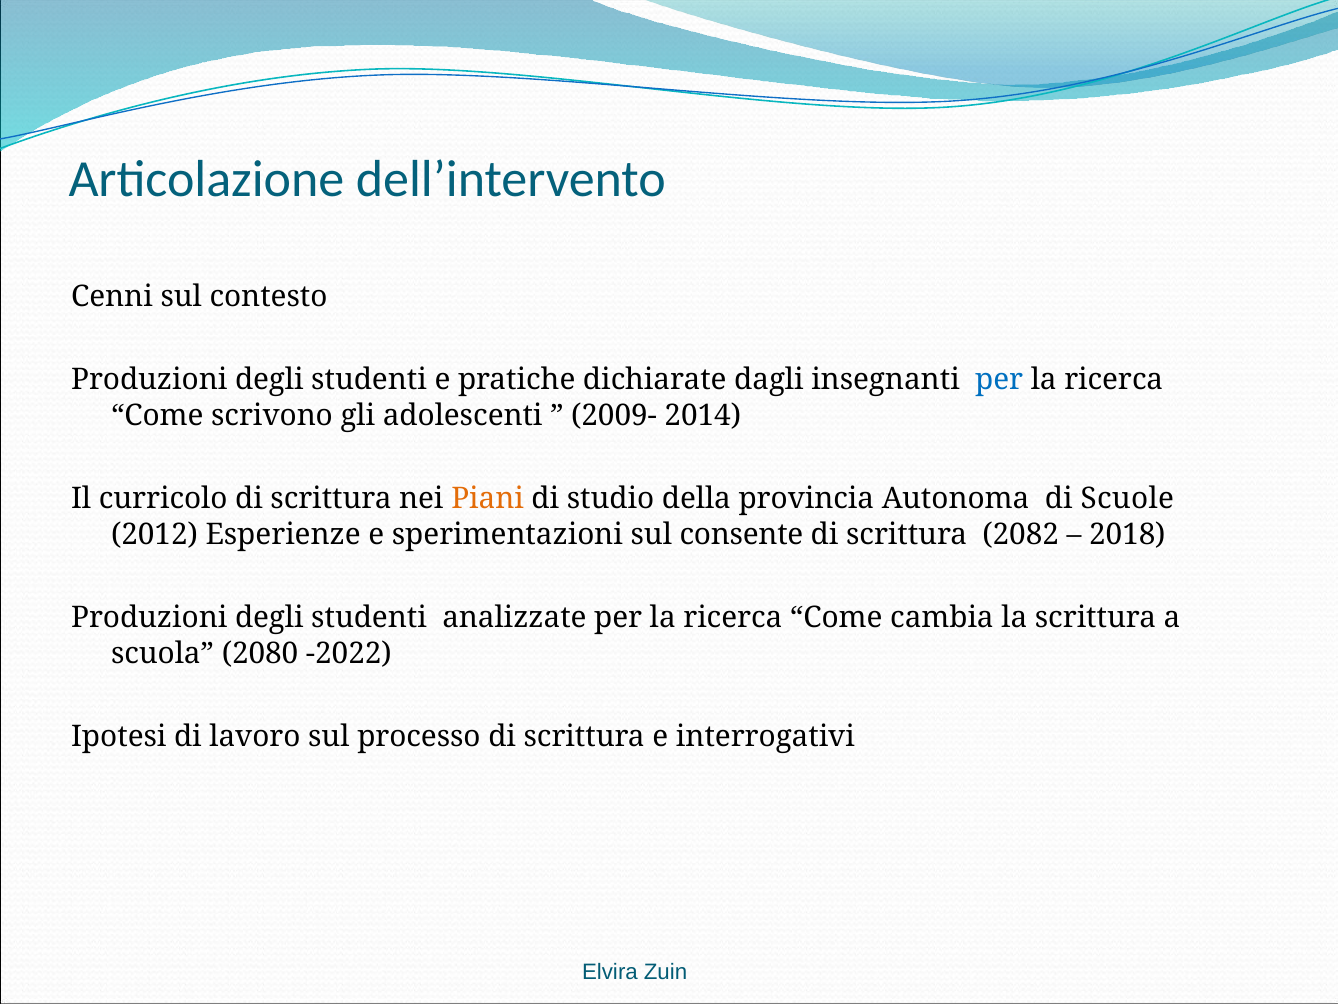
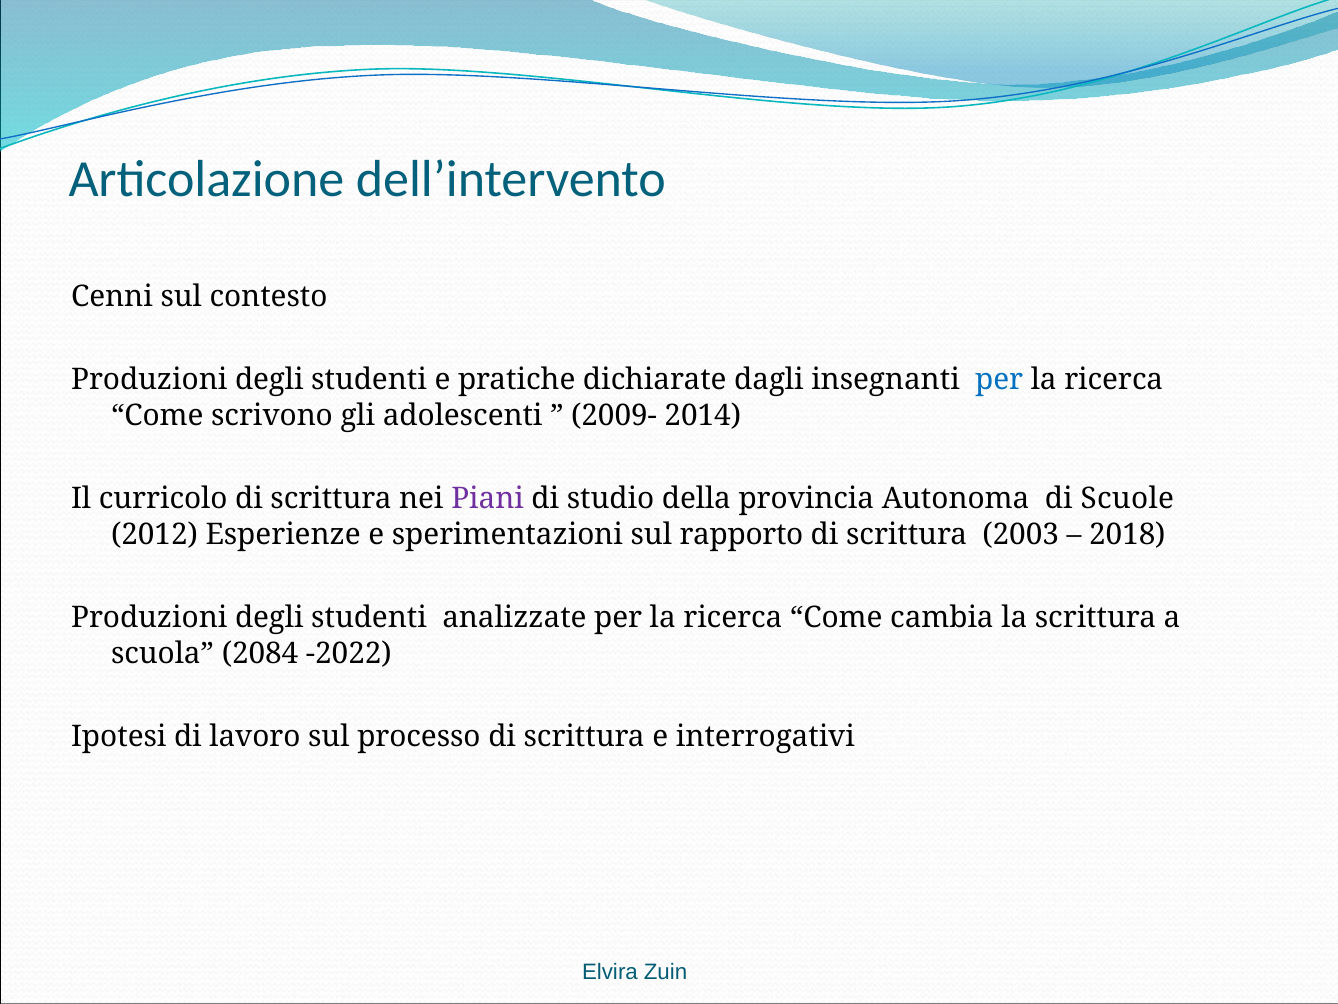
Piani colour: orange -> purple (488, 499)
consente: consente -> rapporto (741, 534)
2082: 2082 -> 2003 (1021, 534)
2080: 2080 -> 2084 (260, 653)
